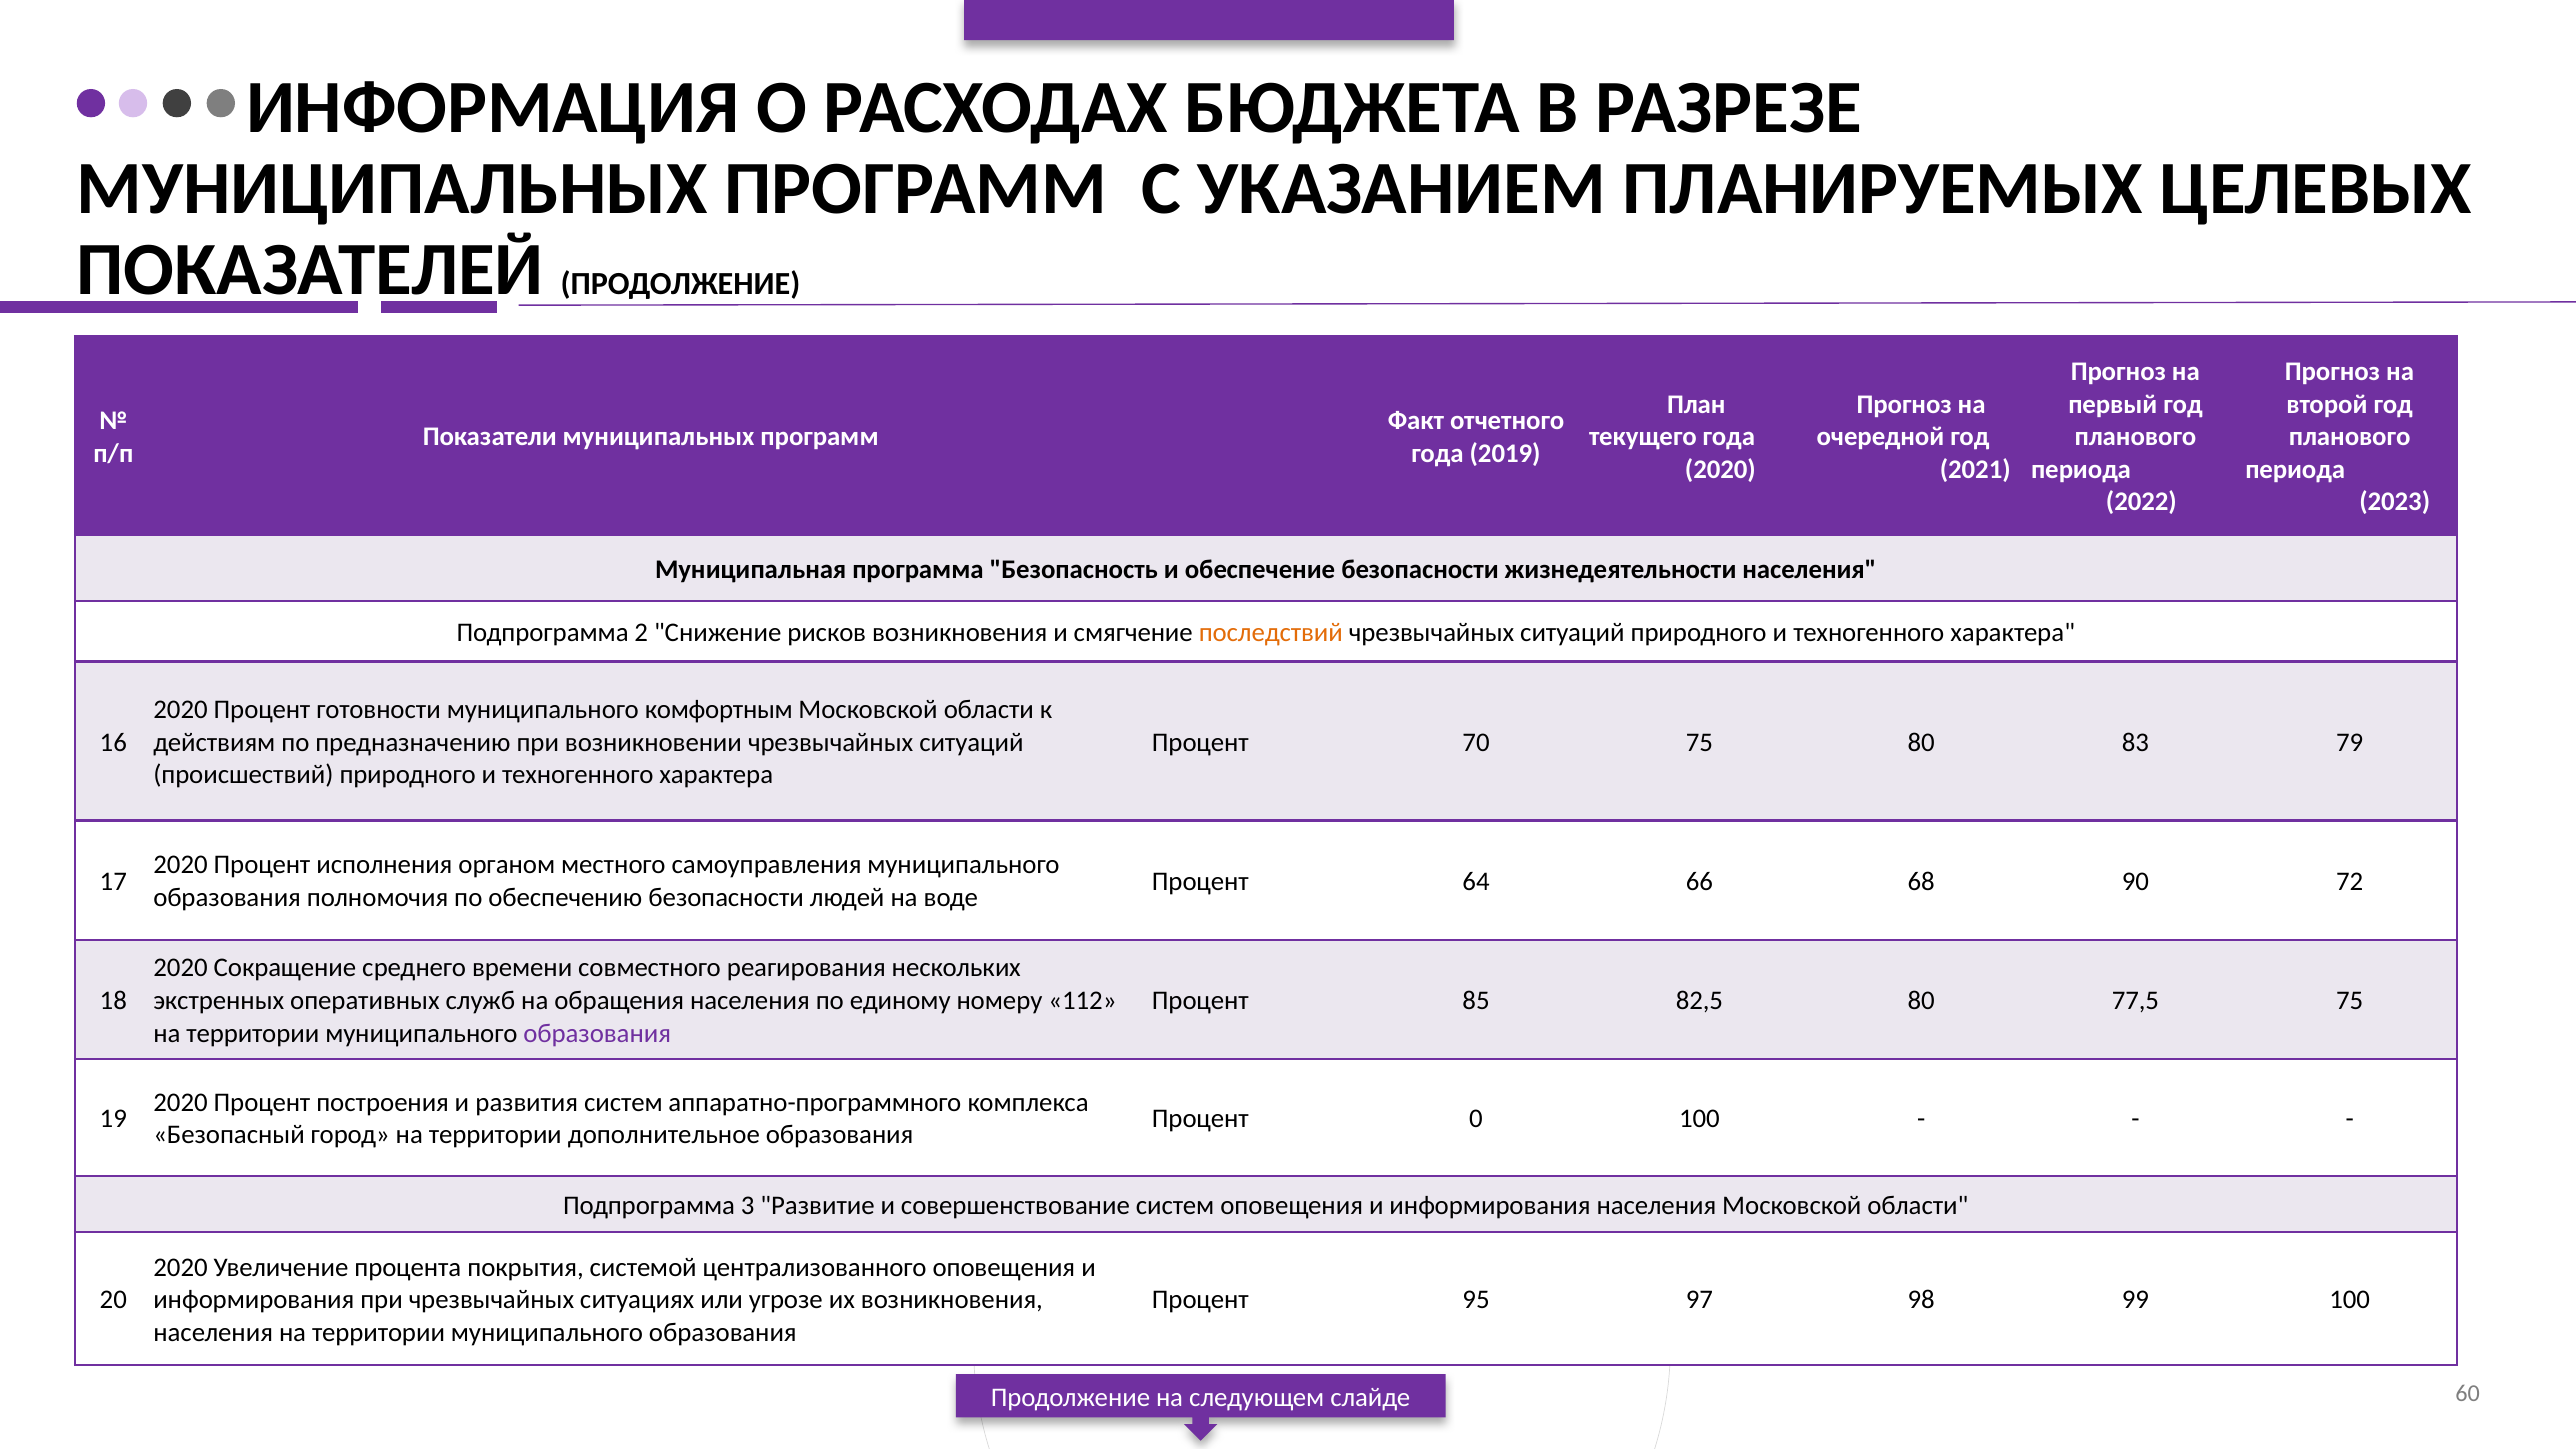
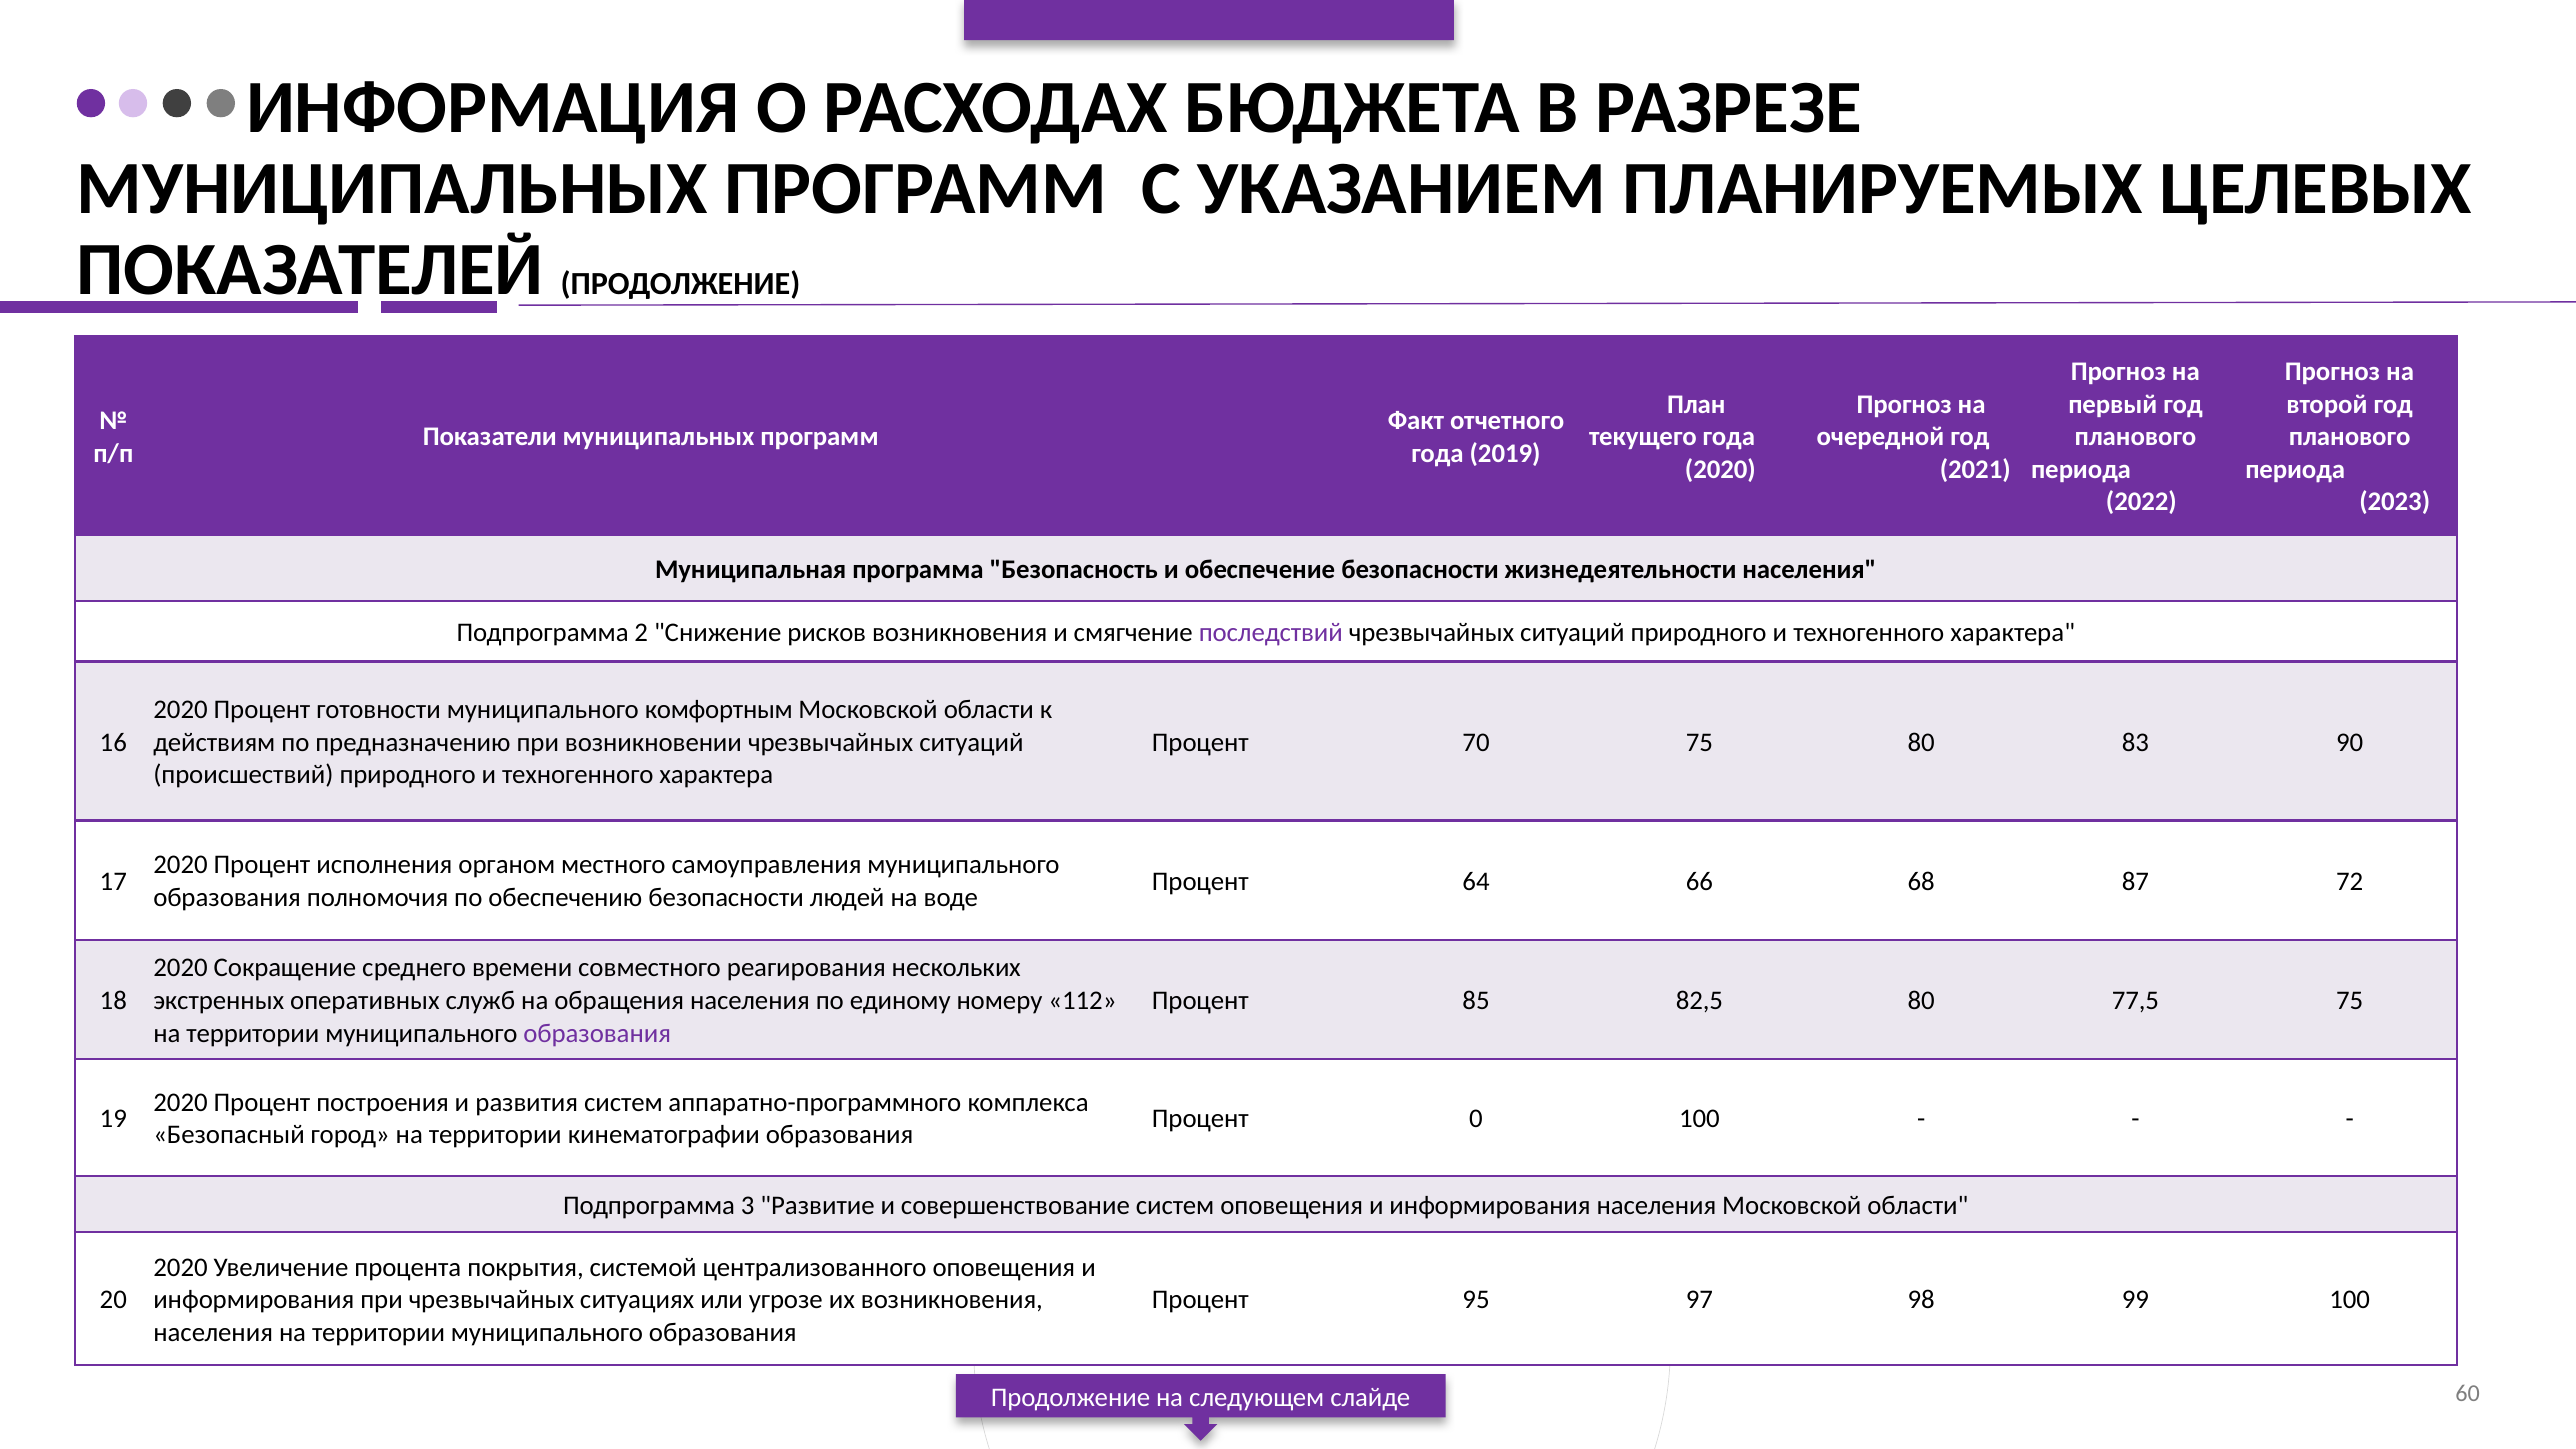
последствий colour: orange -> purple (1271, 632)
79: 79 -> 90 (2350, 742)
90: 90 -> 87 (2135, 881)
дополнительное: дополнительное -> кинематографии (664, 1135)
